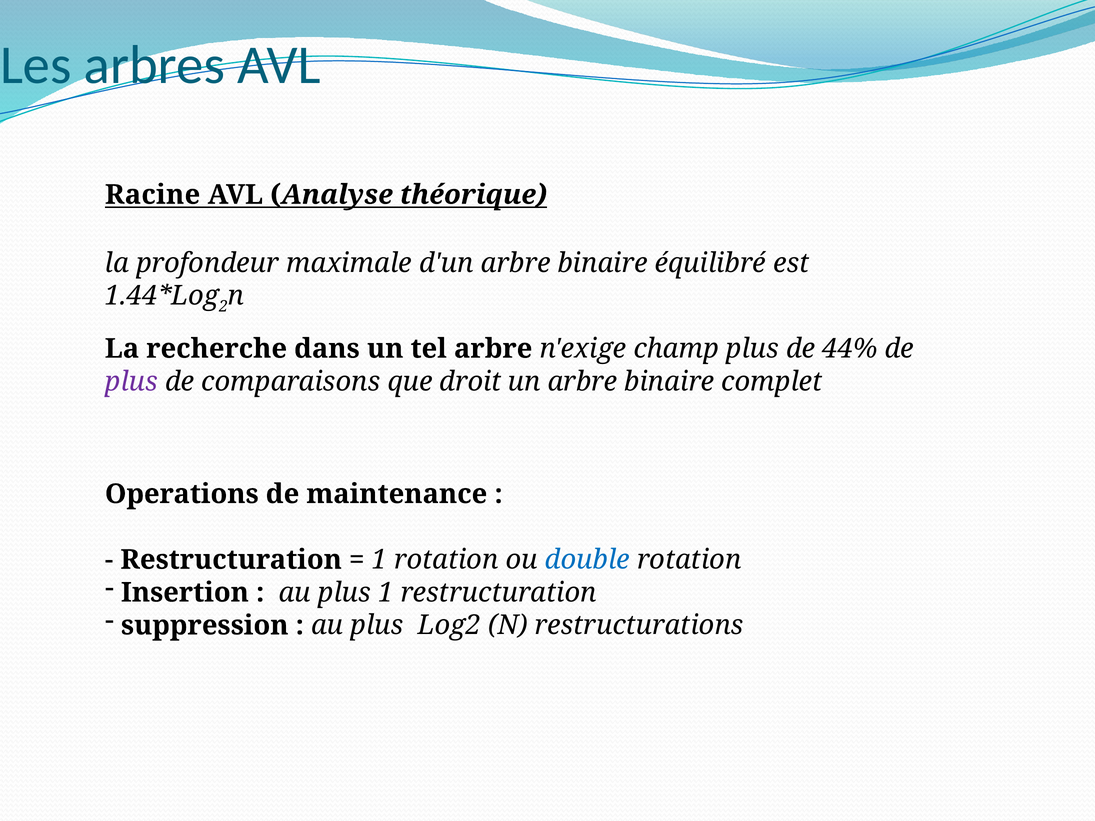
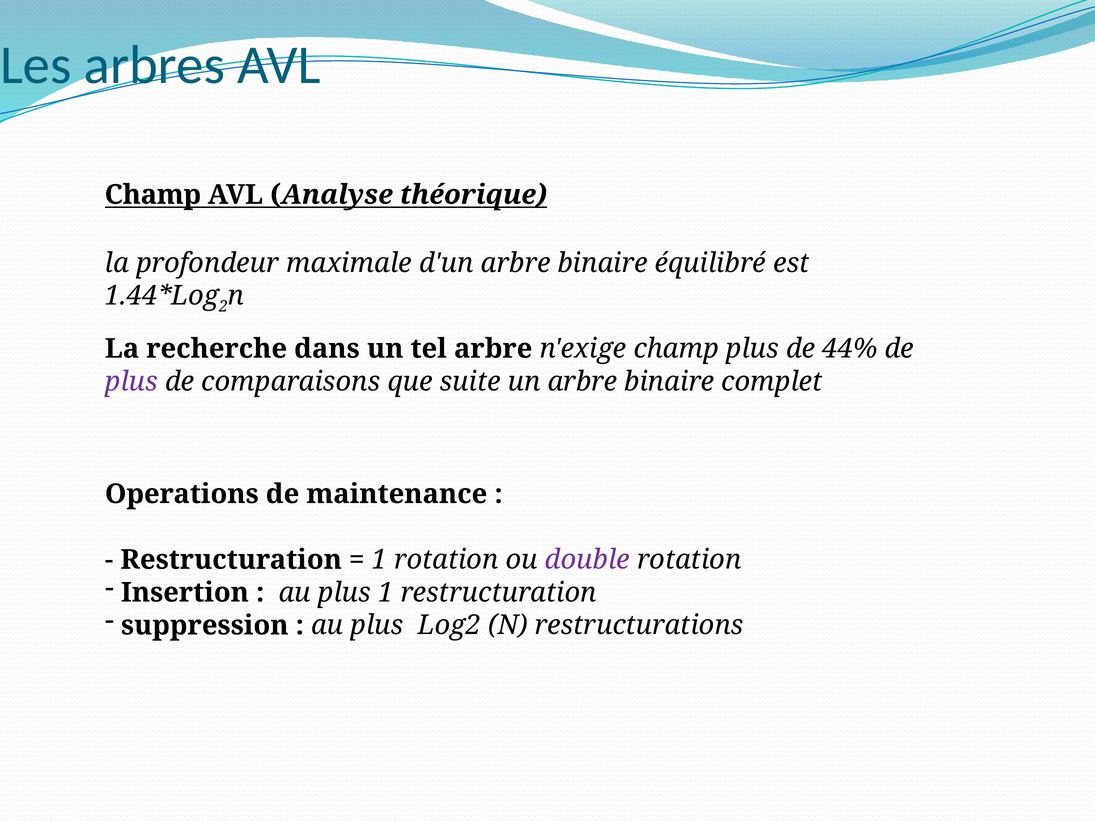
Racine: Racine -> Champ (153, 195)
droit: droit -> suite (470, 382)
double colour: blue -> purple (587, 560)
